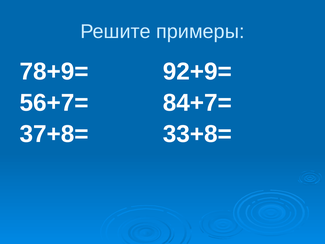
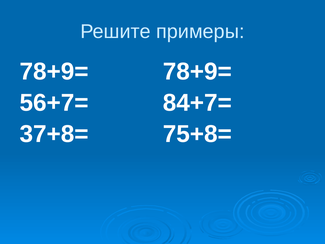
78+9= 92+9=: 92+9= -> 78+9= (197, 72)
33+8=: 33+8= -> 75+8= (197, 134)
